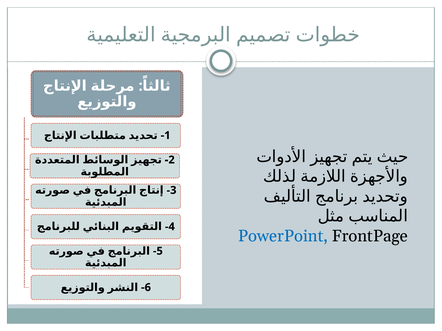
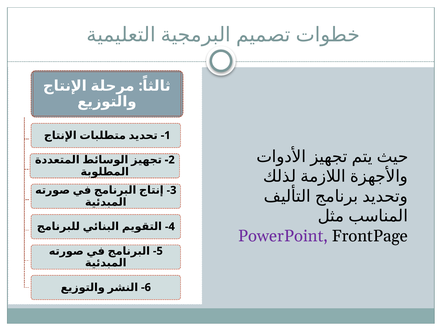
PowerPoint colour: blue -> purple (283, 236)
